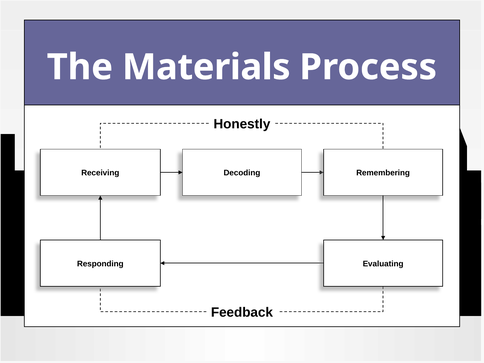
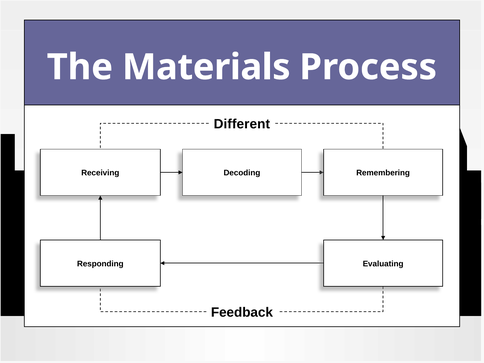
Honestly: Honestly -> Different (242, 124)
